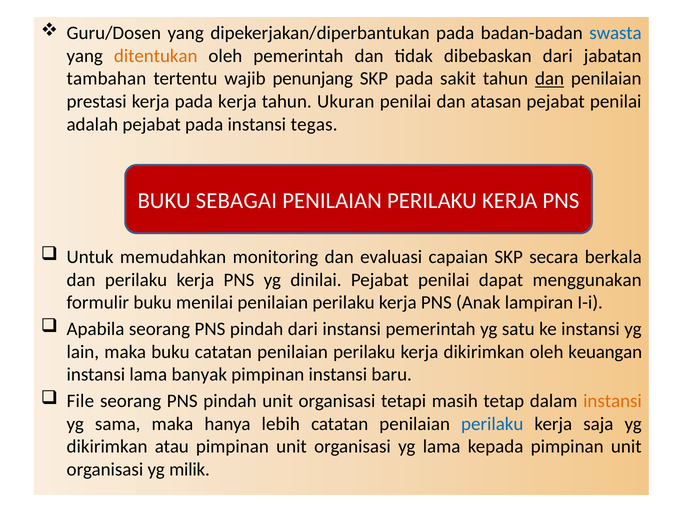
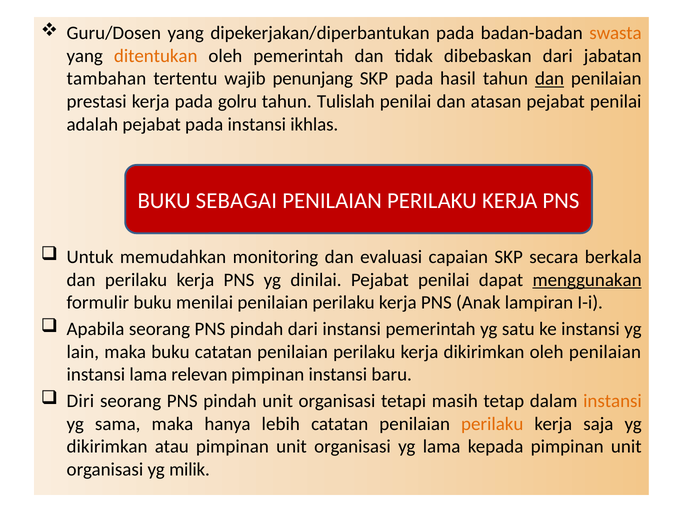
swasta colour: blue -> orange (615, 33)
sakit: sakit -> hasil (458, 79)
pada kerja: kerja -> golru (237, 102)
Ukuran: Ukuran -> Tulislah (346, 102)
tegas: tegas -> ikhlas (314, 124)
menggunakan underline: none -> present (587, 280)
oleh keuangan: keuangan -> penilaian (605, 352)
banyak: banyak -> relevan (199, 375)
File: File -> Diri (80, 401)
perilaku colour: blue -> orange (492, 424)
